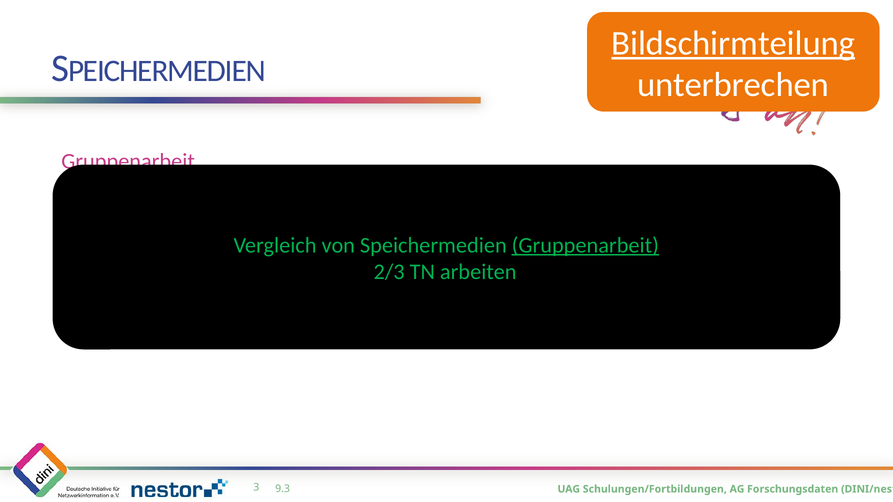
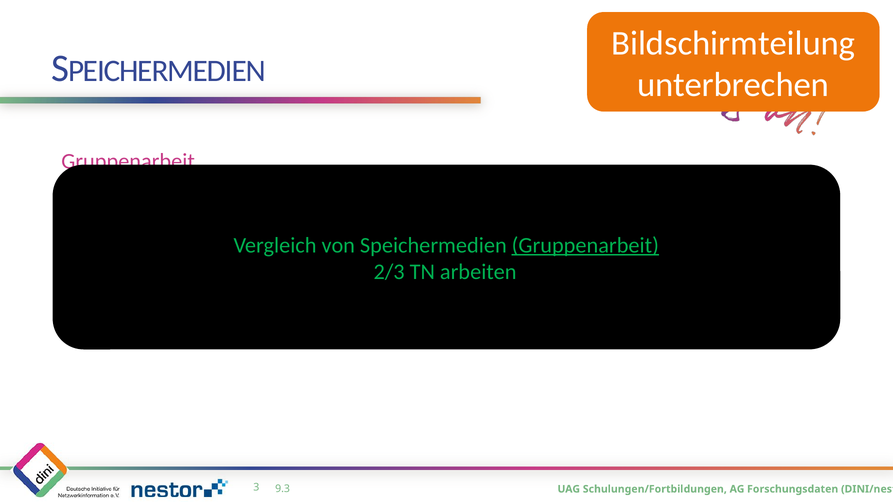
Bildschirmteilung underline: present -> none (733, 43)
